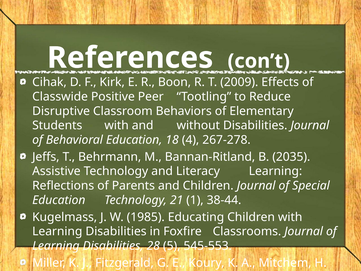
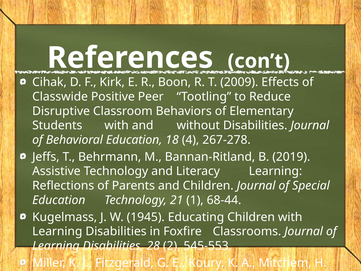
2035: 2035 -> 2019 (291, 157)
38-44: 38-44 -> 68-44 (224, 200)
1985: 1985 -> 1945 (146, 217)
5: 5 -> 2 (172, 246)
